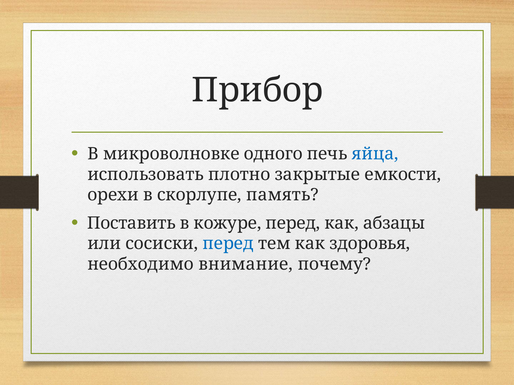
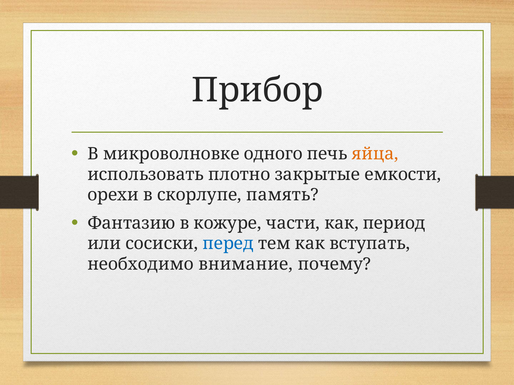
яйца colour: blue -> orange (375, 154)
Поставить: Поставить -> Фантазию (131, 223)
кожуре перед: перед -> части (293, 223)
абзацы: абзацы -> период (394, 223)
здоровья: здоровья -> вступать (370, 244)
